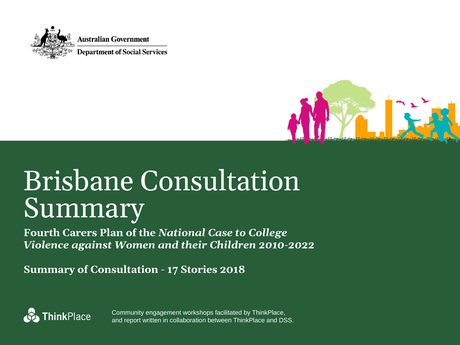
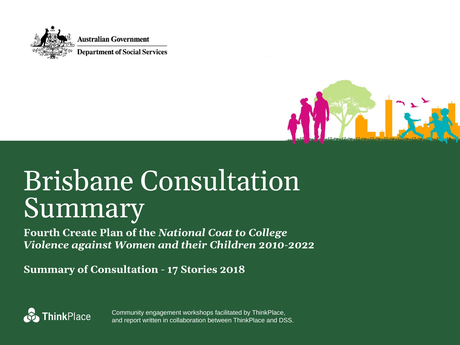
Carers: Carers -> Create (80, 233)
Case: Case -> Coat (220, 233)
